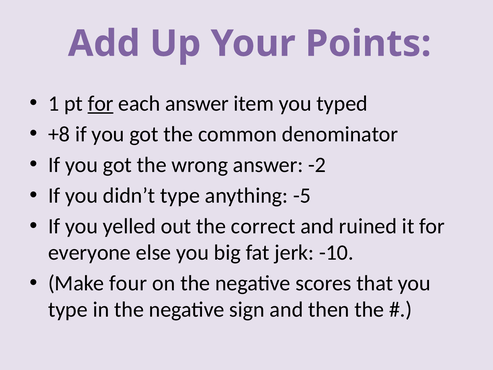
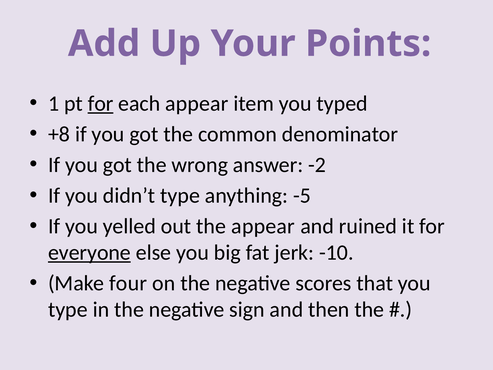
each answer: answer -> appear (197, 103)
the correct: correct -> appear (263, 226)
everyone underline: none -> present (89, 252)
